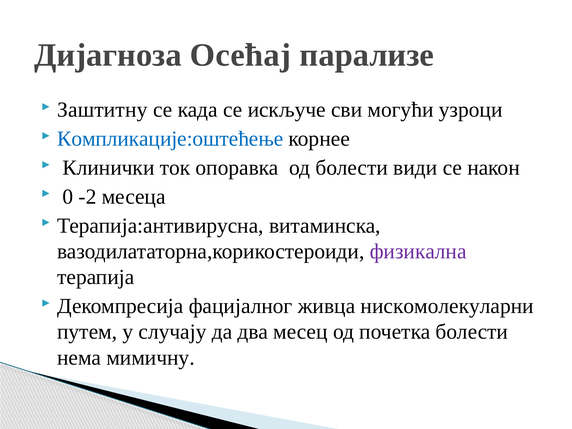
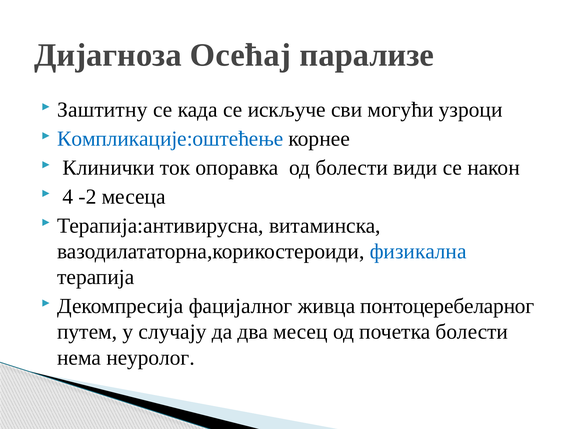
0: 0 -> 4 (68, 197)
физикална colour: purple -> blue (418, 251)
нискомолекуларни: нискомолекуларни -> понтоцеребеларног (447, 306)
мимичну: мимичну -> неуролог (151, 358)
